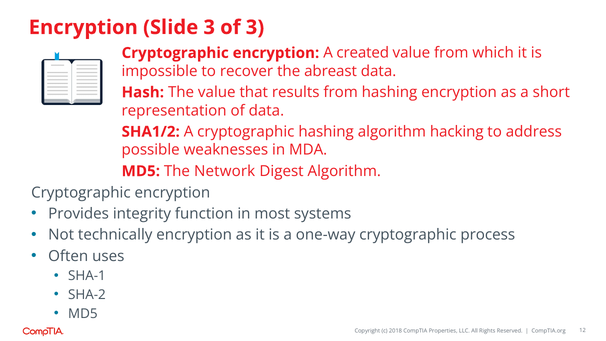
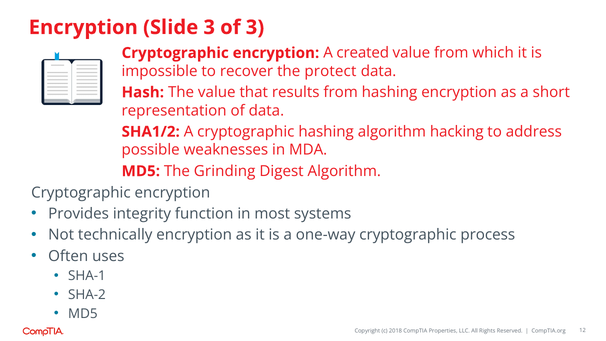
abreast: abreast -> protect (330, 71)
Network: Network -> Grinding (225, 171)
